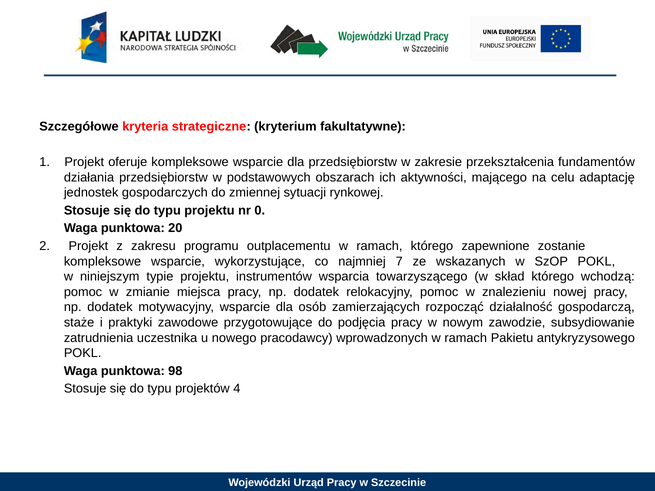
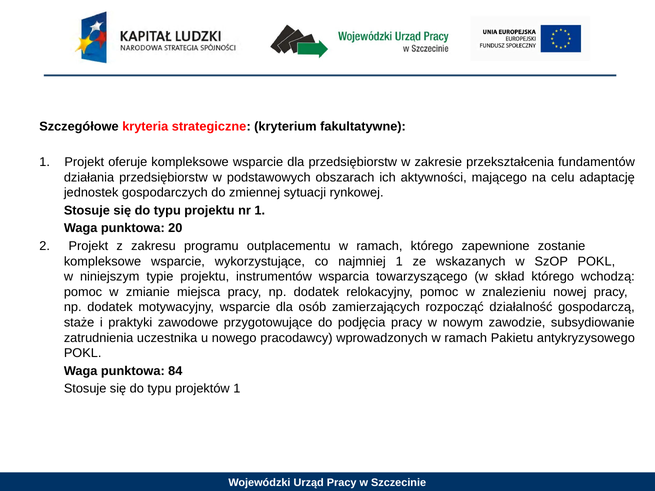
nr 0: 0 -> 1 (260, 211)
najmniej 7: 7 -> 1 (399, 262)
98: 98 -> 84 (175, 371)
projektów 4: 4 -> 1 (237, 389)
